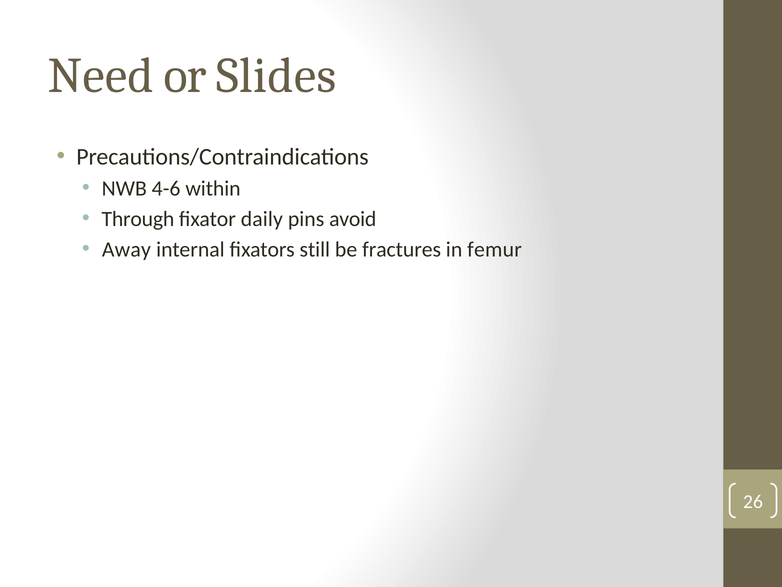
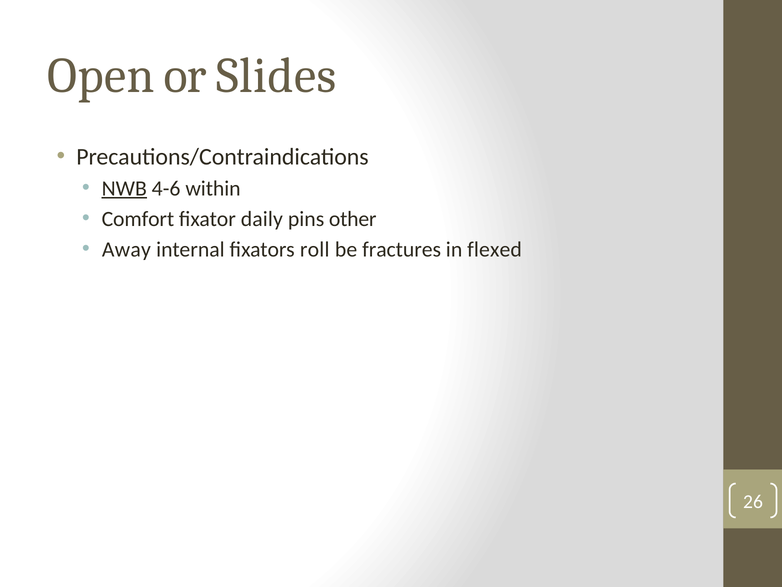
Need: Need -> Open (101, 76)
NWB underline: none -> present (124, 188)
Through: Through -> Comfort (138, 219)
avoid: avoid -> other (353, 219)
still: still -> roll (315, 249)
femur: femur -> flexed (495, 249)
